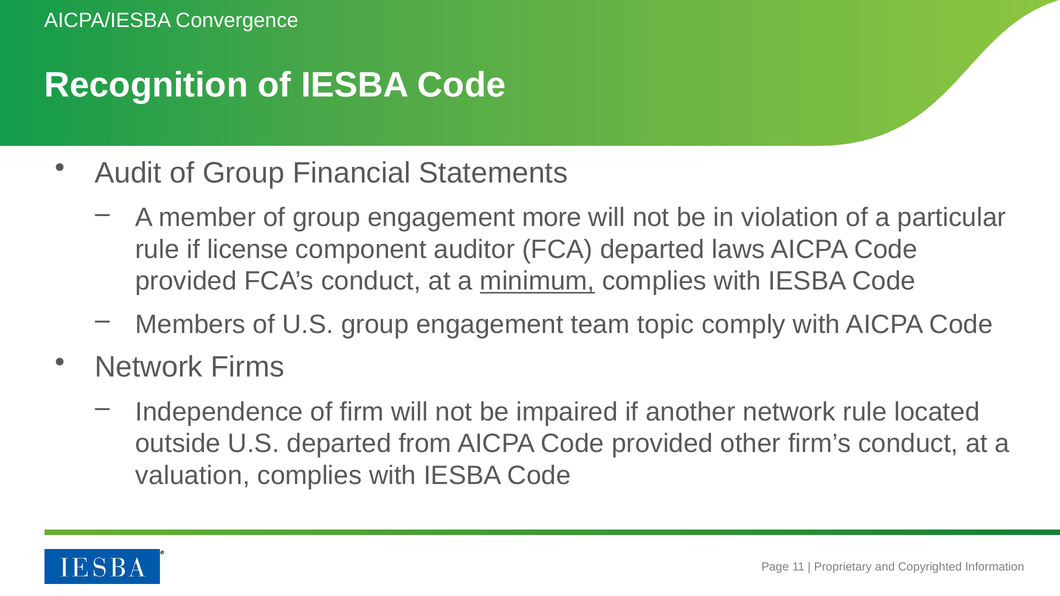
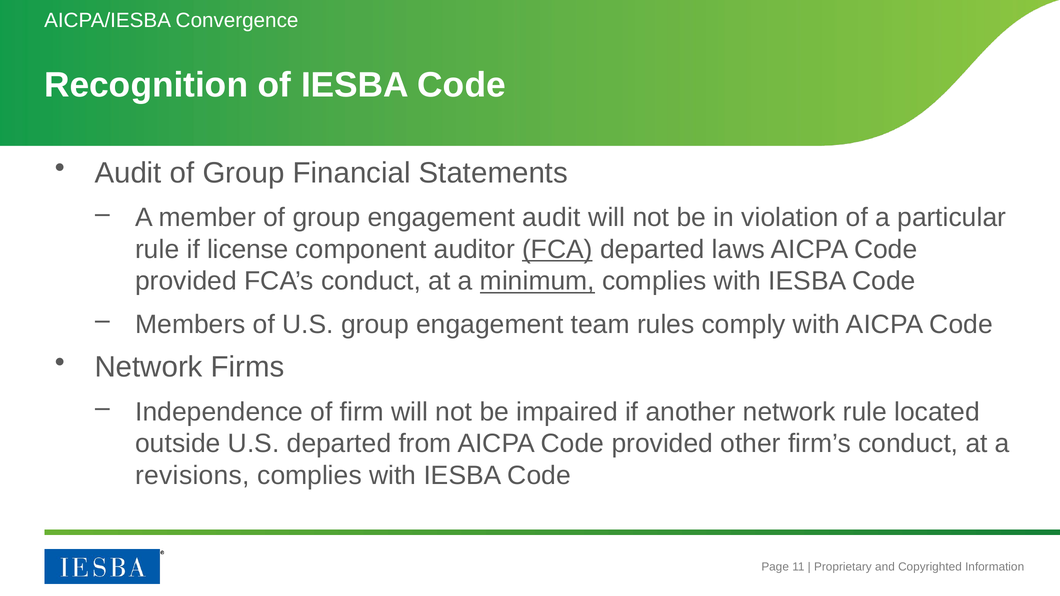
engagement more: more -> audit (552, 218)
FCA underline: none -> present (557, 250)
topic: topic -> rules (666, 325)
valuation: valuation -> revisions (193, 476)
